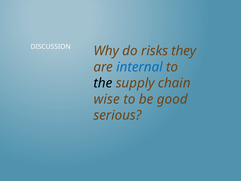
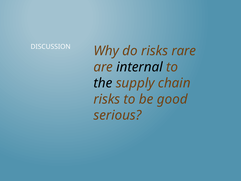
they: they -> rare (184, 51)
internal colour: blue -> black (139, 67)
wise: wise -> risks (107, 99)
